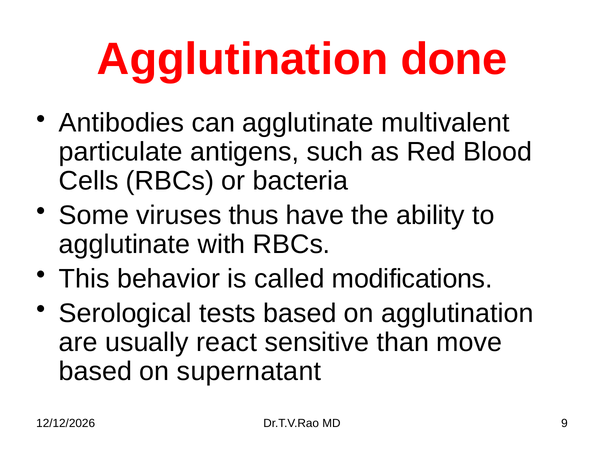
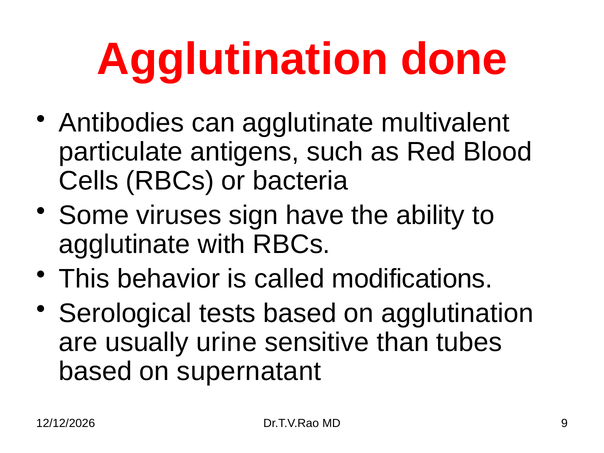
thus: thus -> sign (254, 215)
react: react -> urine (227, 342)
move: move -> tubes (469, 342)
